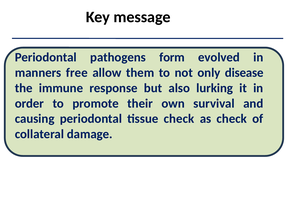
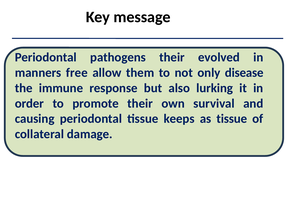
pathogens form: form -> their (172, 57)
tissue check: check -> keeps (179, 119)
as check: check -> tissue (232, 119)
